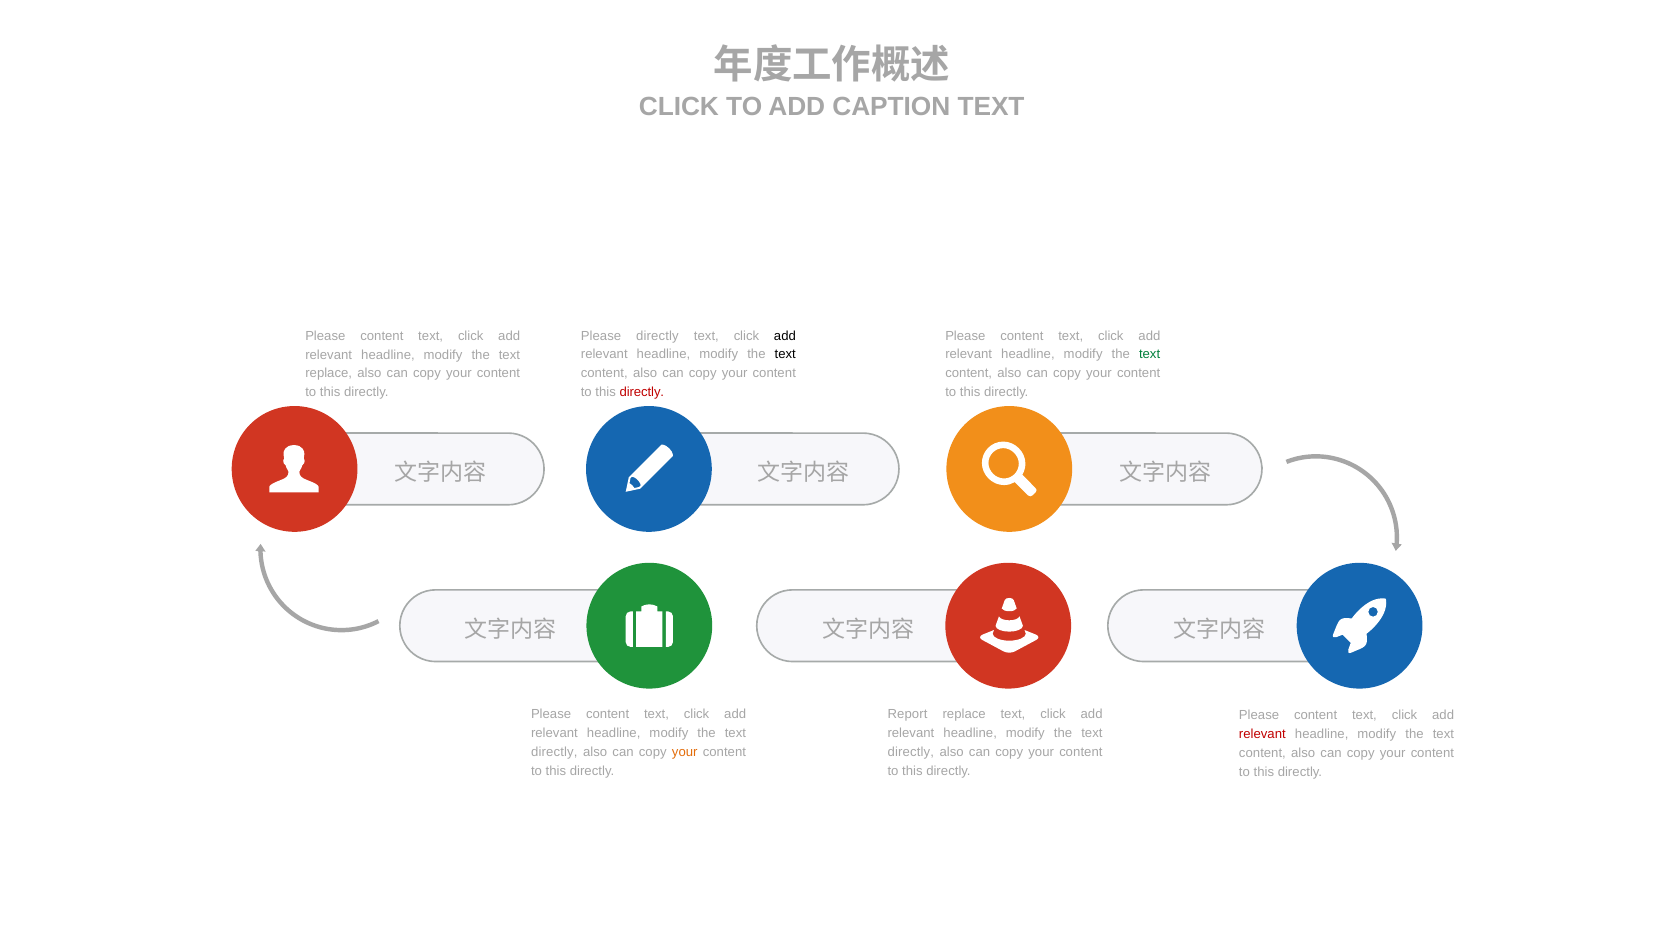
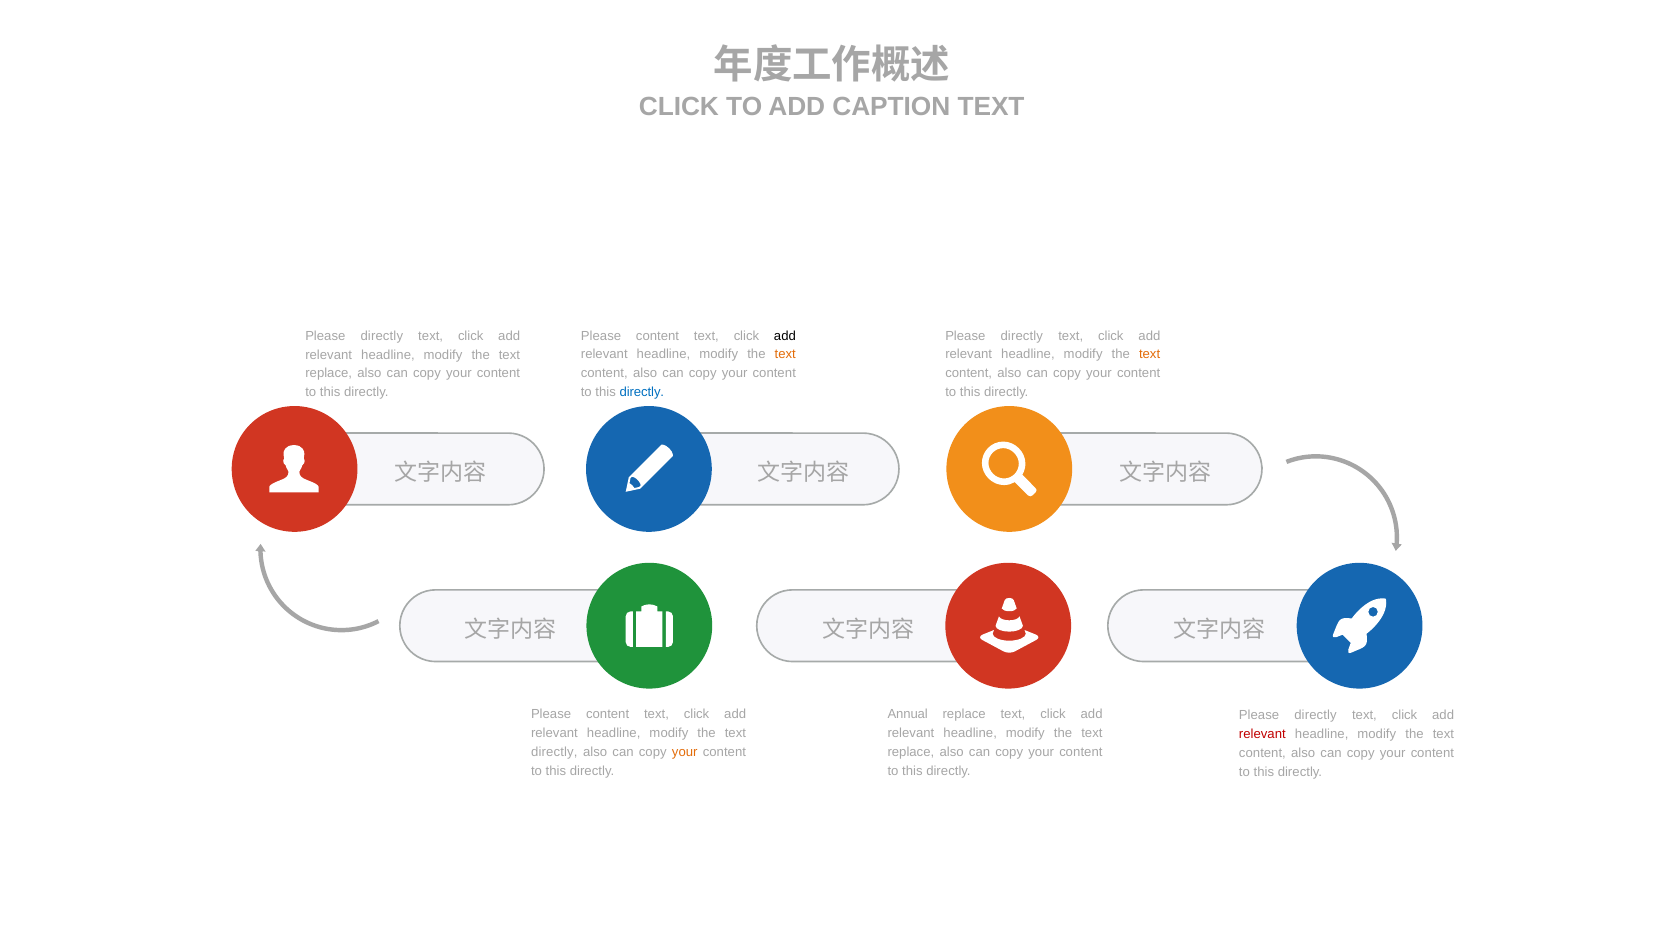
directly: directly -> content (658, 336)
content: content -> directly (1022, 336)
content: content -> directly (382, 336)
text colour: black -> orange (785, 355)
text colour: green -> orange (1150, 355)
directly colour: red -> blue (642, 392)
Report: Report -> Annual (908, 714)
content: content -> directly (1316, 715)
directly: directly -> replace (911, 752)
